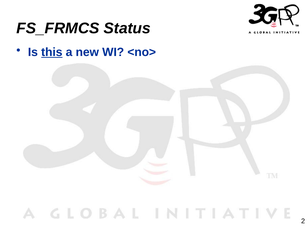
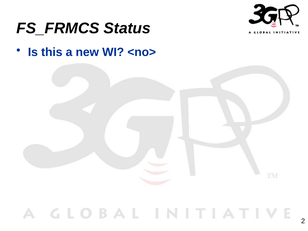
this underline: present -> none (52, 52)
